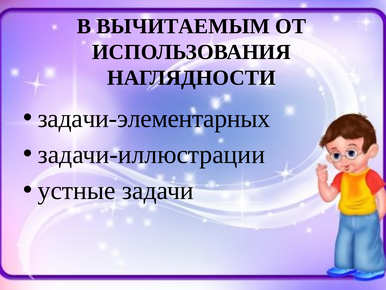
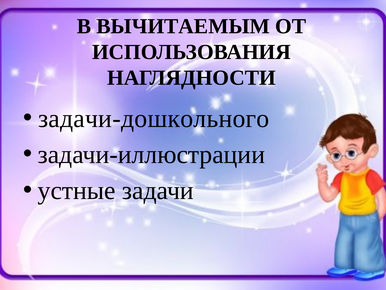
задачи-элементарных: задачи-элементарных -> задачи-дошкольного (154, 118)
